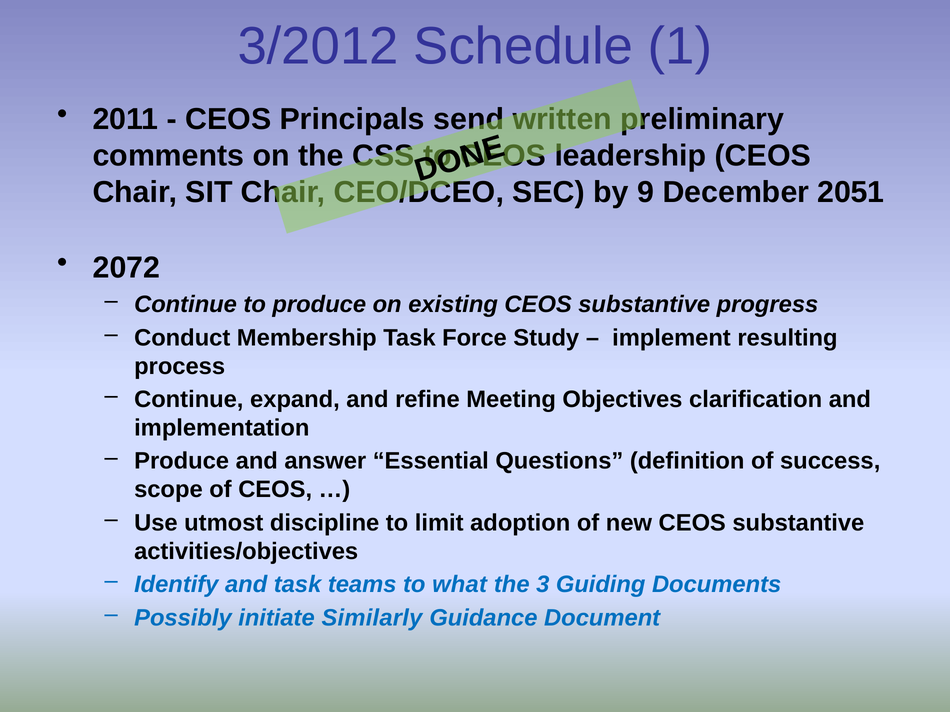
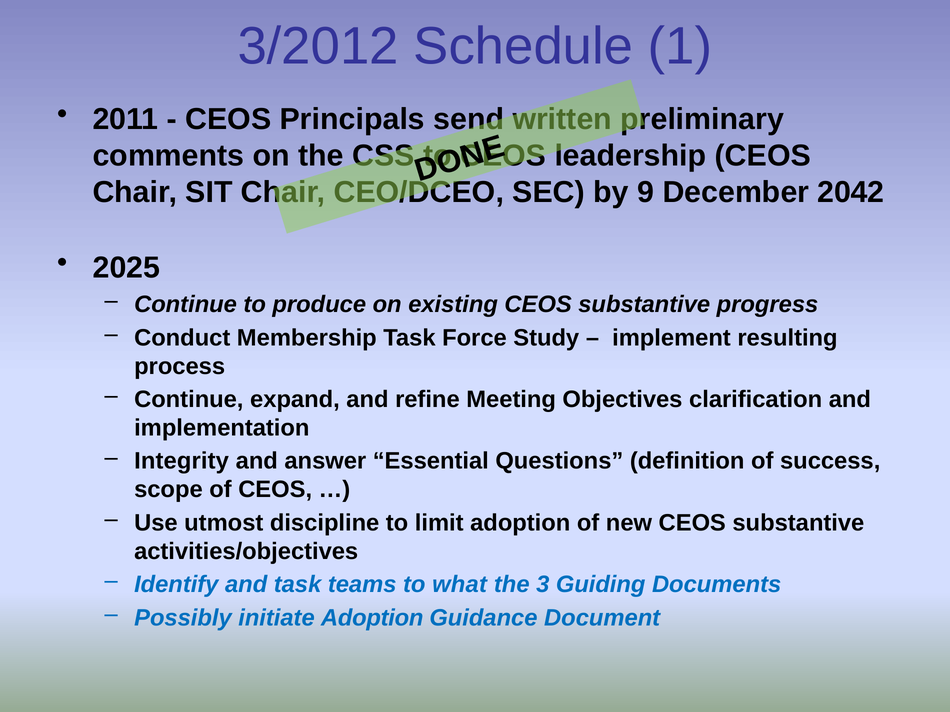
2051: 2051 -> 2042 (851, 192)
2072: 2072 -> 2025 (126, 268)
Produce: Produce -> Integrity (182, 461)
initiate Similarly: Similarly -> Adoption (372, 618)
